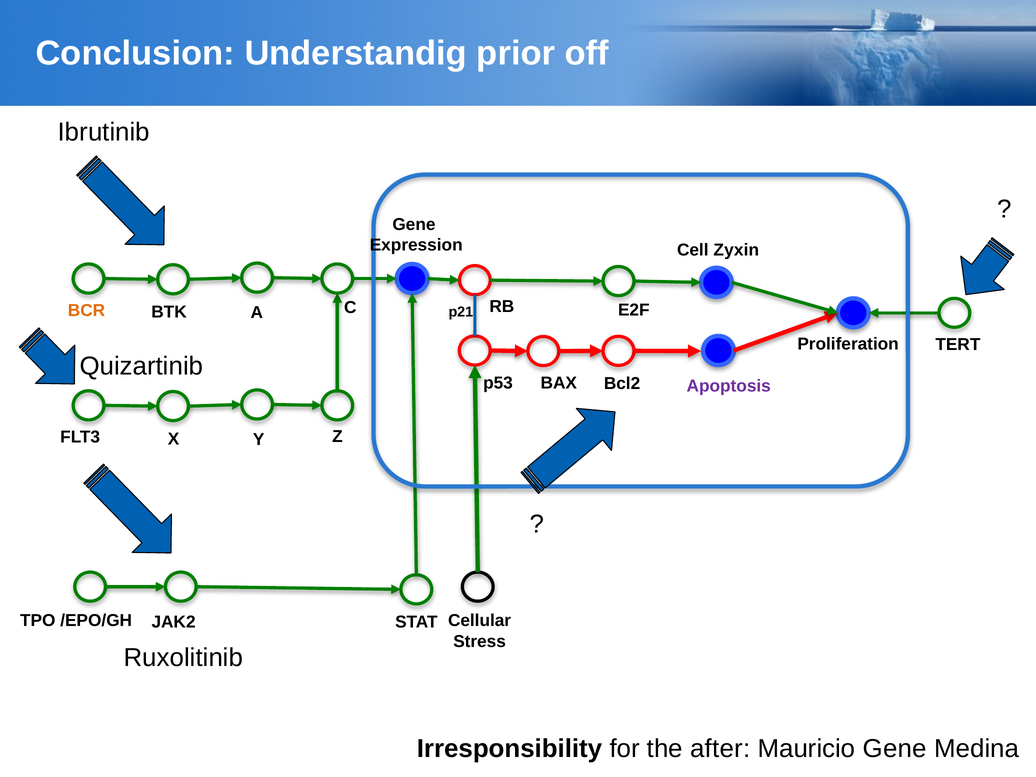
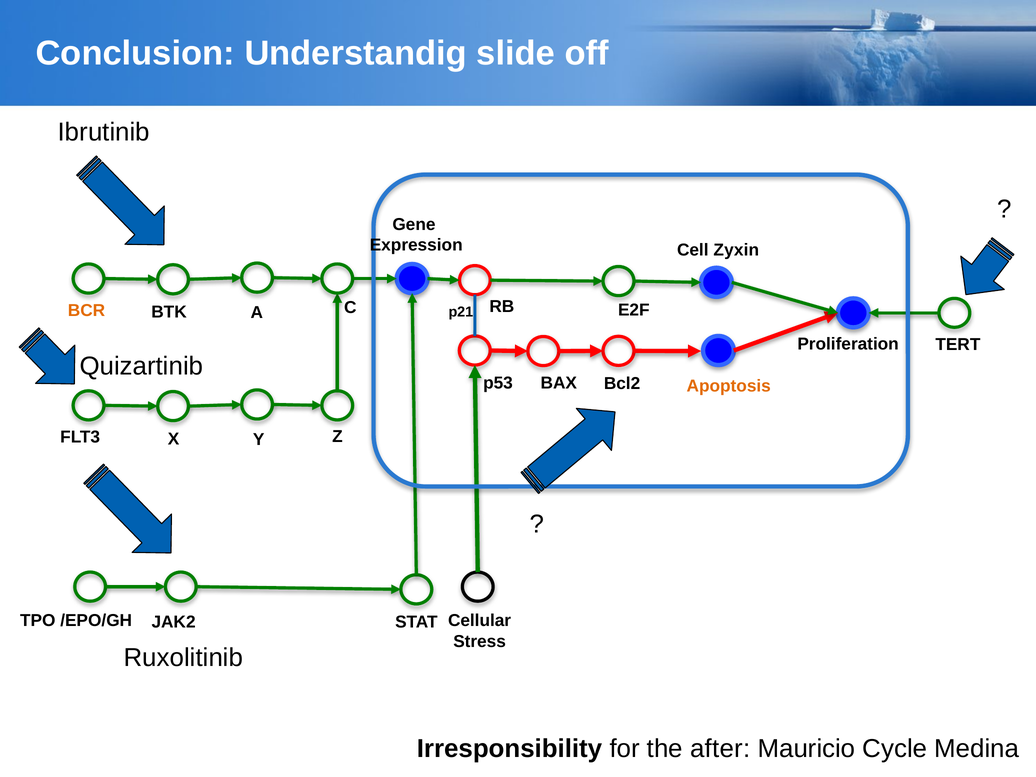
prior: prior -> slide (516, 53)
Apoptosis colour: purple -> orange (729, 386)
Mauricio Gene: Gene -> Cycle (895, 749)
